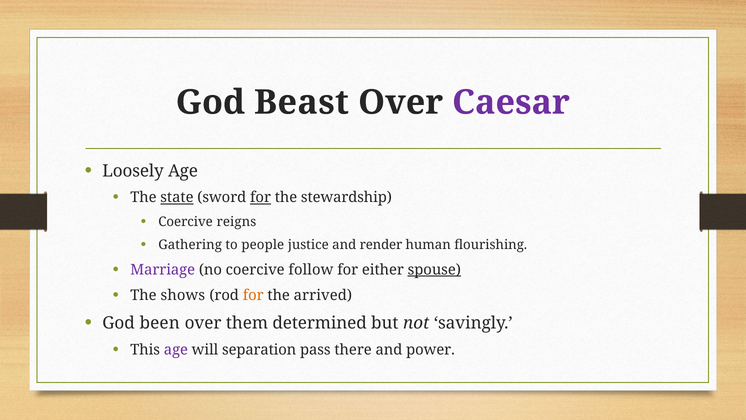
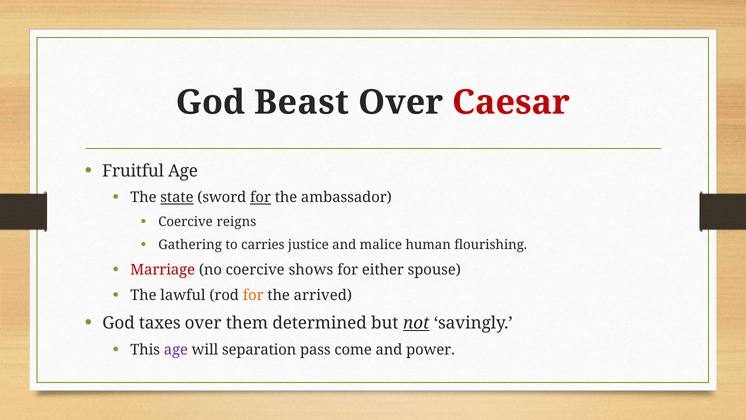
Caesar colour: purple -> red (511, 102)
Loosely: Loosely -> Fruitful (133, 171)
stewardship: stewardship -> ambassador (346, 197)
people: people -> carries (263, 245)
render: render -> malice (381, 245)
Marriage colour: purple -> red (163, 270)
follow: follow -> shows (311, 270)
spouse underline: present -> none (434, 270)
shows: shows -> lawful (183, 295)
been: been -> taxes (160, 323)
not underline: none -> present (416, 323)
there: there -> come (353, 349)
